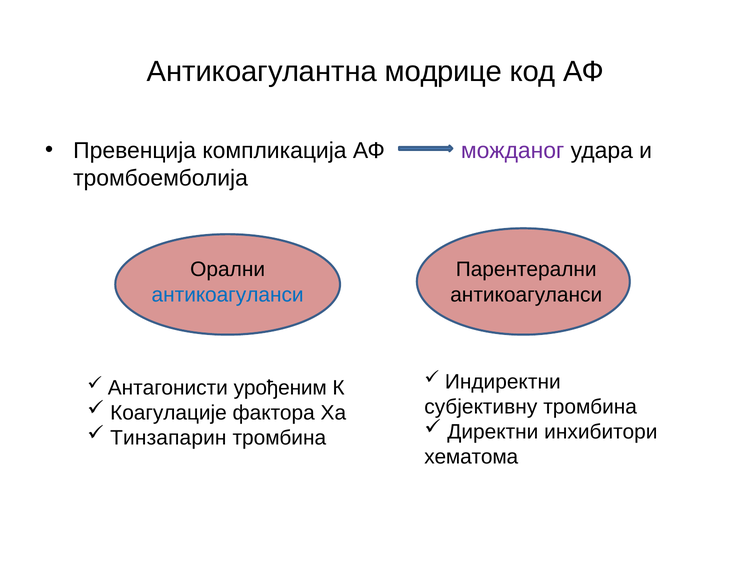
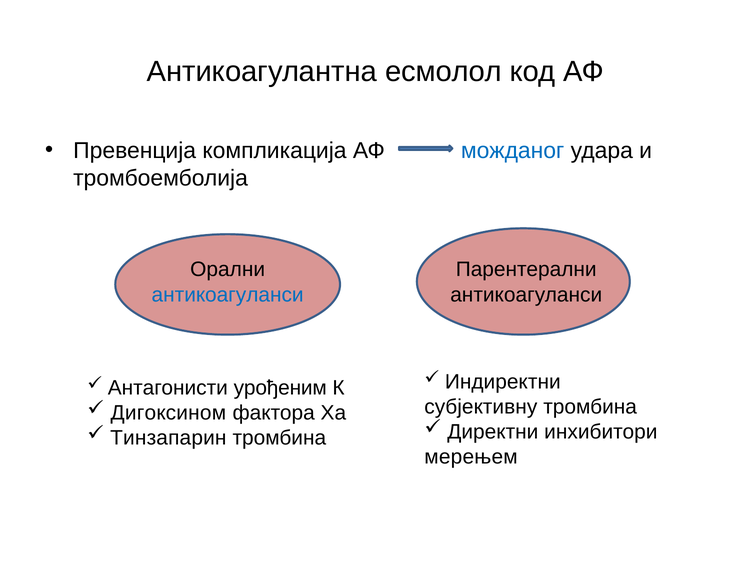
модрице: модрице -> есмолол (443, 72)
можданог colour: purple -> blue (513, 151)
Коагулације: Коагулације -> Дигоксином (168, 413)
хематома: хематома -> мерењем (471, 457)
